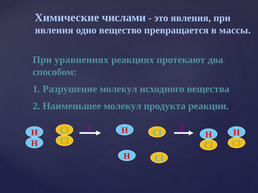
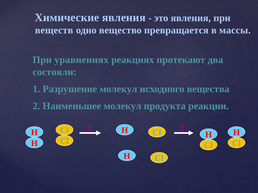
Химические числами: числами -> явления (124, 18)
явления: явления -> веществ (54, 30)
способом: способом -> состояли (55, 72)
